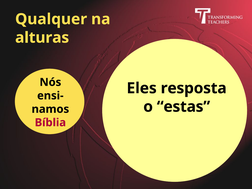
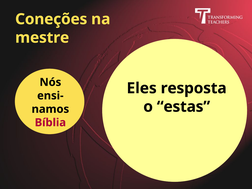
Qualquer: Qualquer -> Coneções (51, 19)
alturas: alturas -> mestre (42, 38)
